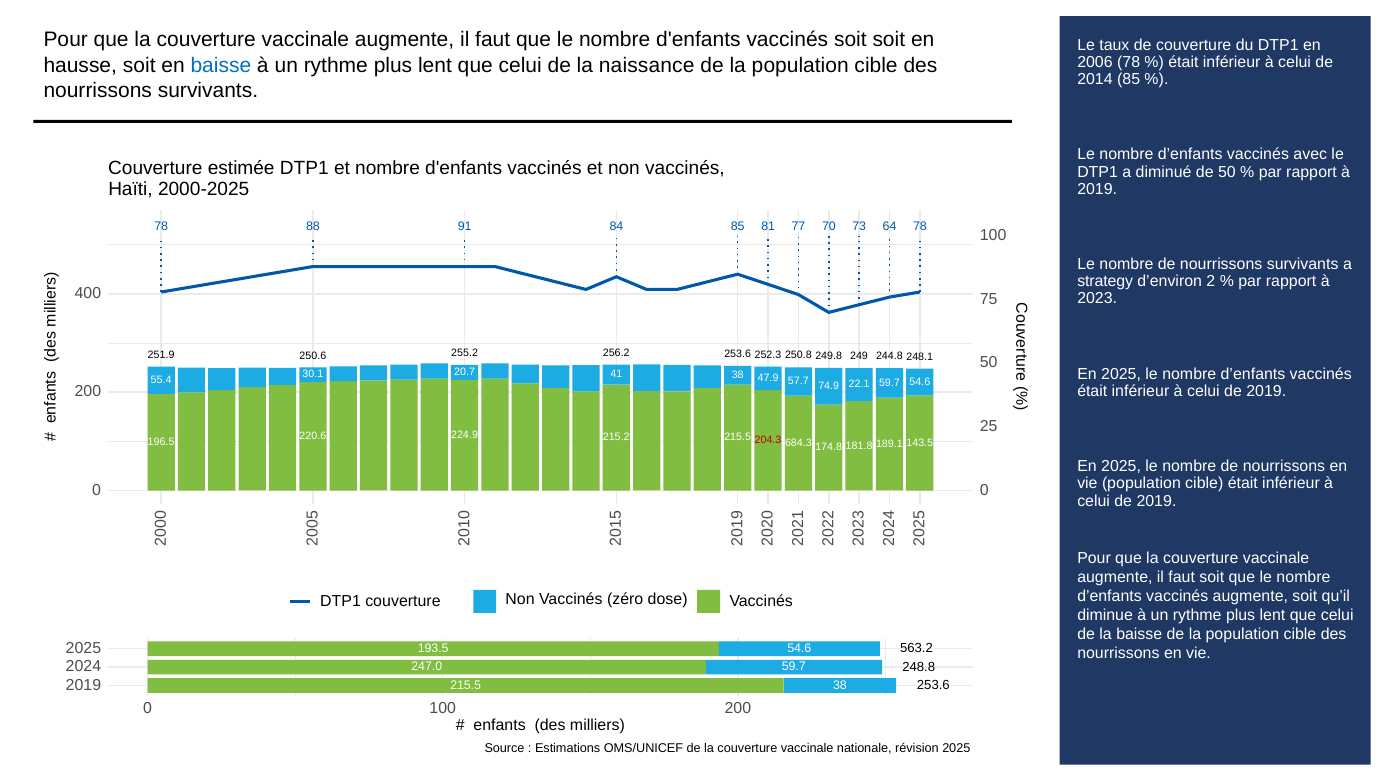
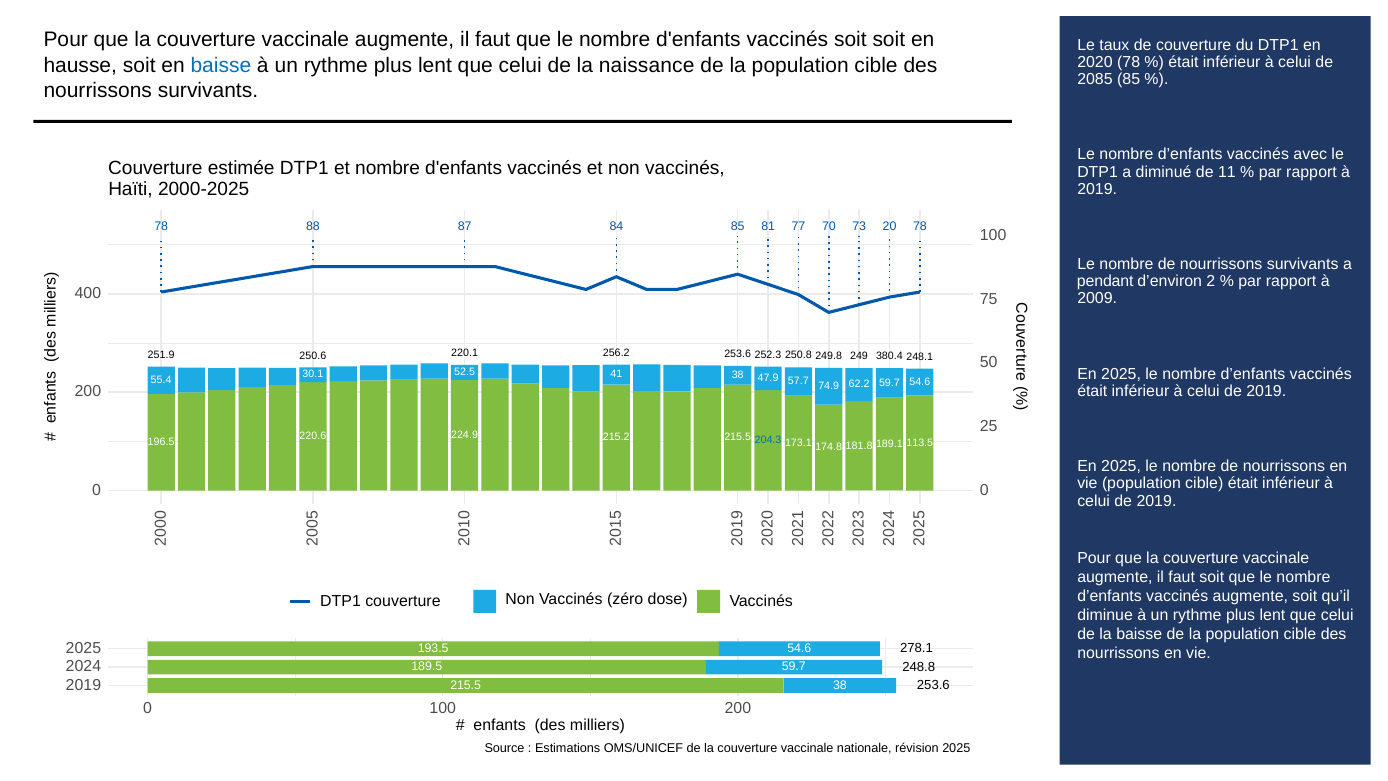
2006: 2006 -> 2020 (1095, 62)
2014: 2014 -> 2085 (1095, 79)
de 50: 50 -> 11 (1227, 172)
91: 91 -> 87 (465, 226)
64: 64 -> 20 (890, 226)
strategy: strategy -> pendant (1105, 281)
2023: 2023 -> 2009 (1097, 299)
255.2: 255.2 -> 220.1 (465, 353)
244.8: 244.8 -> 380.4 (889, 356)
20.7: 20.7 -> 52.5 (465, 372)
22.1: 22.1 -> 62.2 (859, 384)
204.3 colour: red -> blue (768, 440)
684.3: 684.3 -> 173.1 (798, 443)
143.5: 143.5 -> 113.5 (920, 442)
563.2: 563.2 -> 278.1 (916, 648)
247.0: 247.0 -> 189.5 (427, 666)
